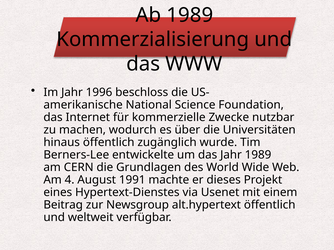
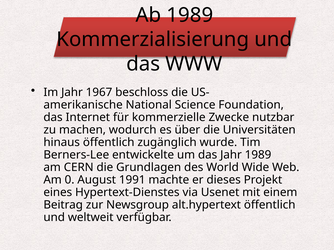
1996: 1996 -> 1967 (99, 93)
4: 4 -> 0 (70, 180)
